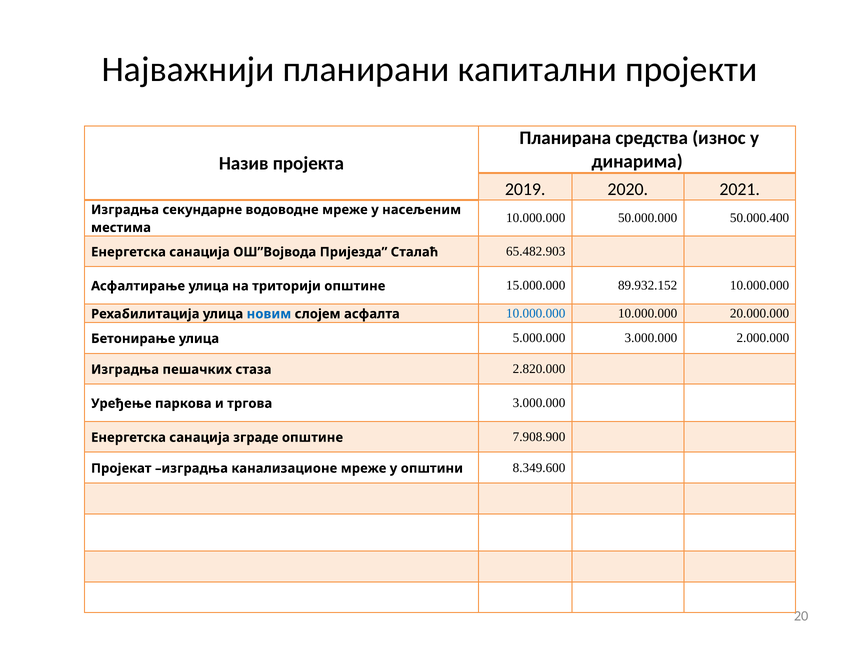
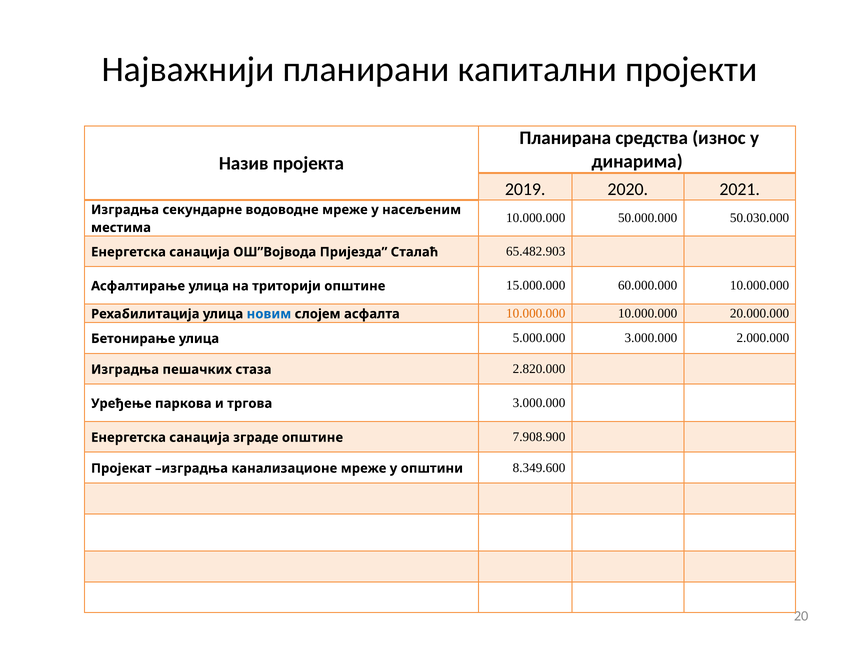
50.000.400: 50.000.400 -> 50.030.000 (760, 218)
89.932.152: 89.932.152 -> 60.000.000 (648, 285)
10.000.000 colour: blue -> orange (536, 313)
